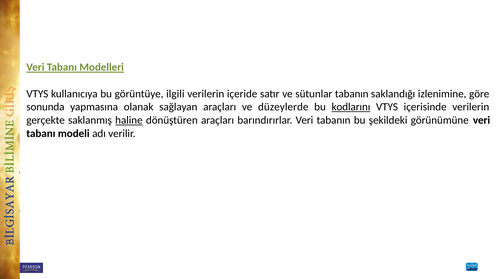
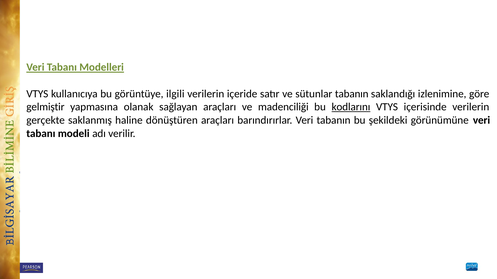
sonunda: sonunda -> gelmiştir (45, 107)
düzeylerde: düzeylerde -> madenciliği (283, 107)
haline underline: present -> none (129, 120)
